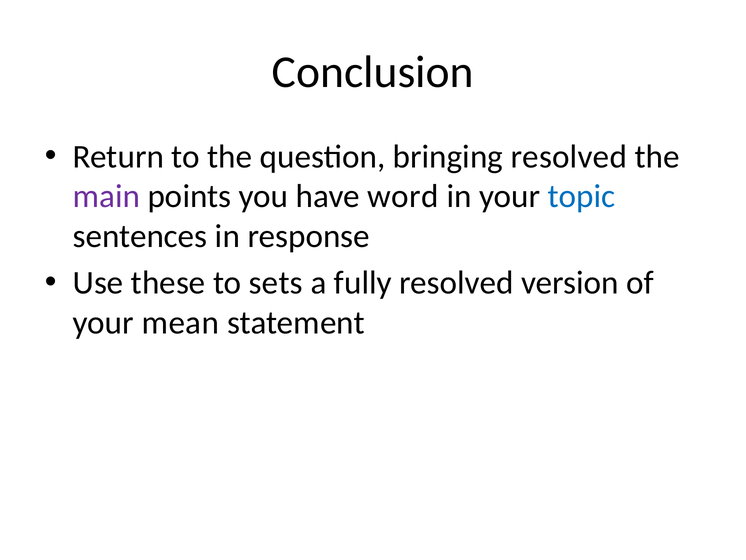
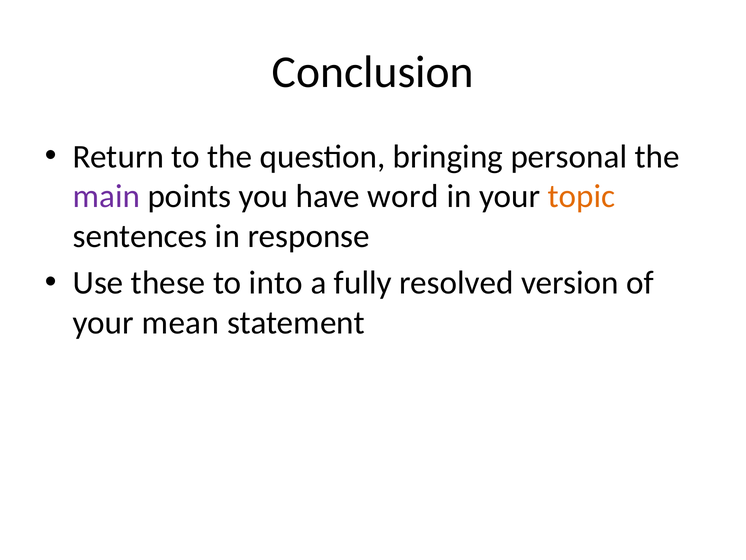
bringing resolved: resolved -> personal (569, 157)
topic colour: blue -> orange (581, 196)
sets: sets -> into (276, 283)
